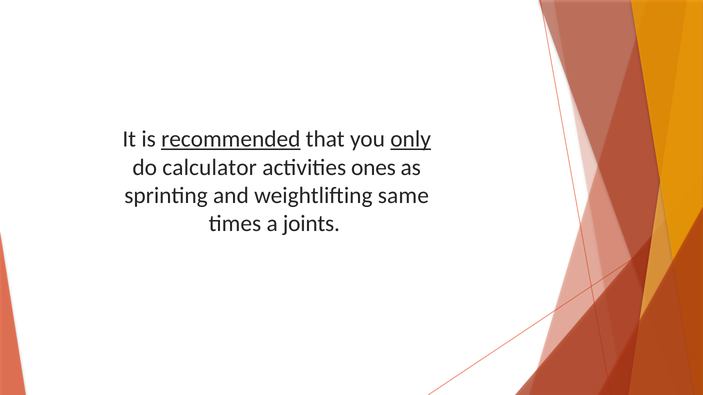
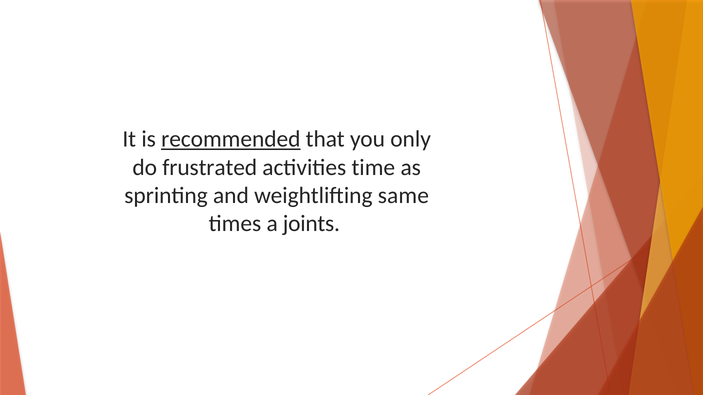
only underline: present -> none (411, 139)
calculator: calculator -> frustrated (210, 168)
ones: ones -> time (373, 168)
